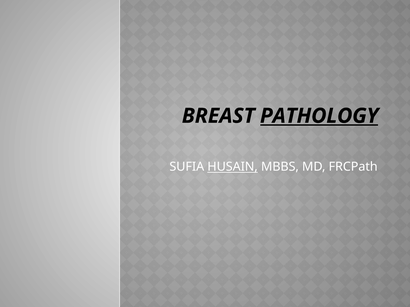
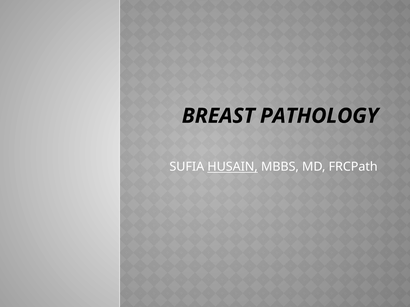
PATHOLOGY underline: present -> none (319, 116)
